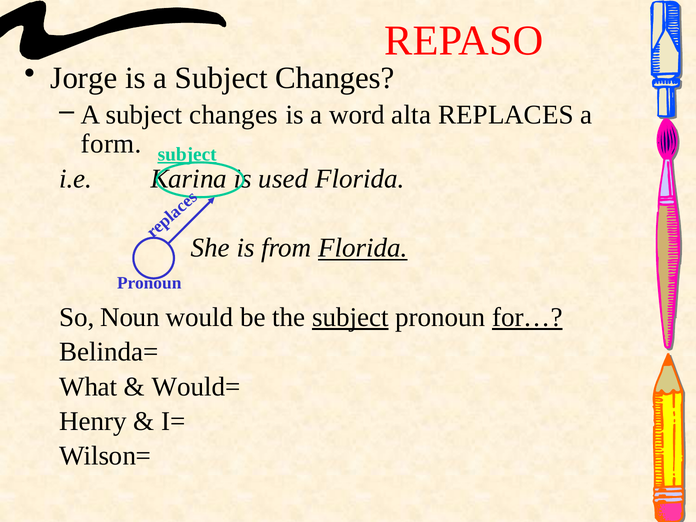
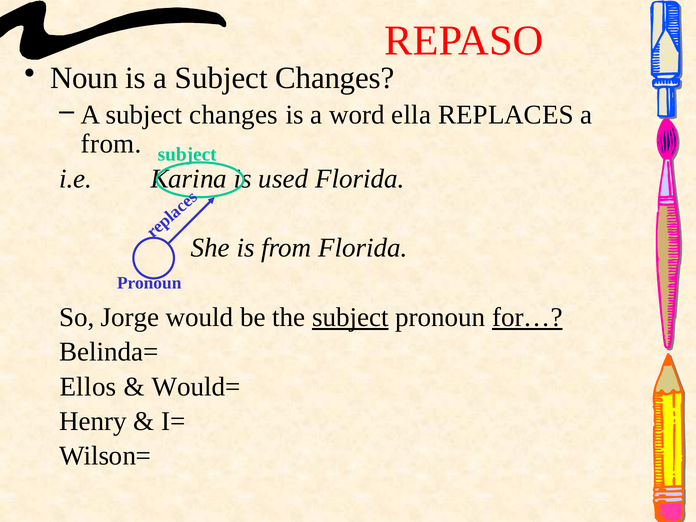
Jorge: Jorge -> Noun (84, 78)
alta: alta -> ella (411, 115)
form: form -> from (111, 144)
subject underline: present -> none (187, 154)
Florida underline: present -> none (363, 248)
Noun: Noun -> Jorge (130, 317)
What: What -> Ellos (88, 387)
